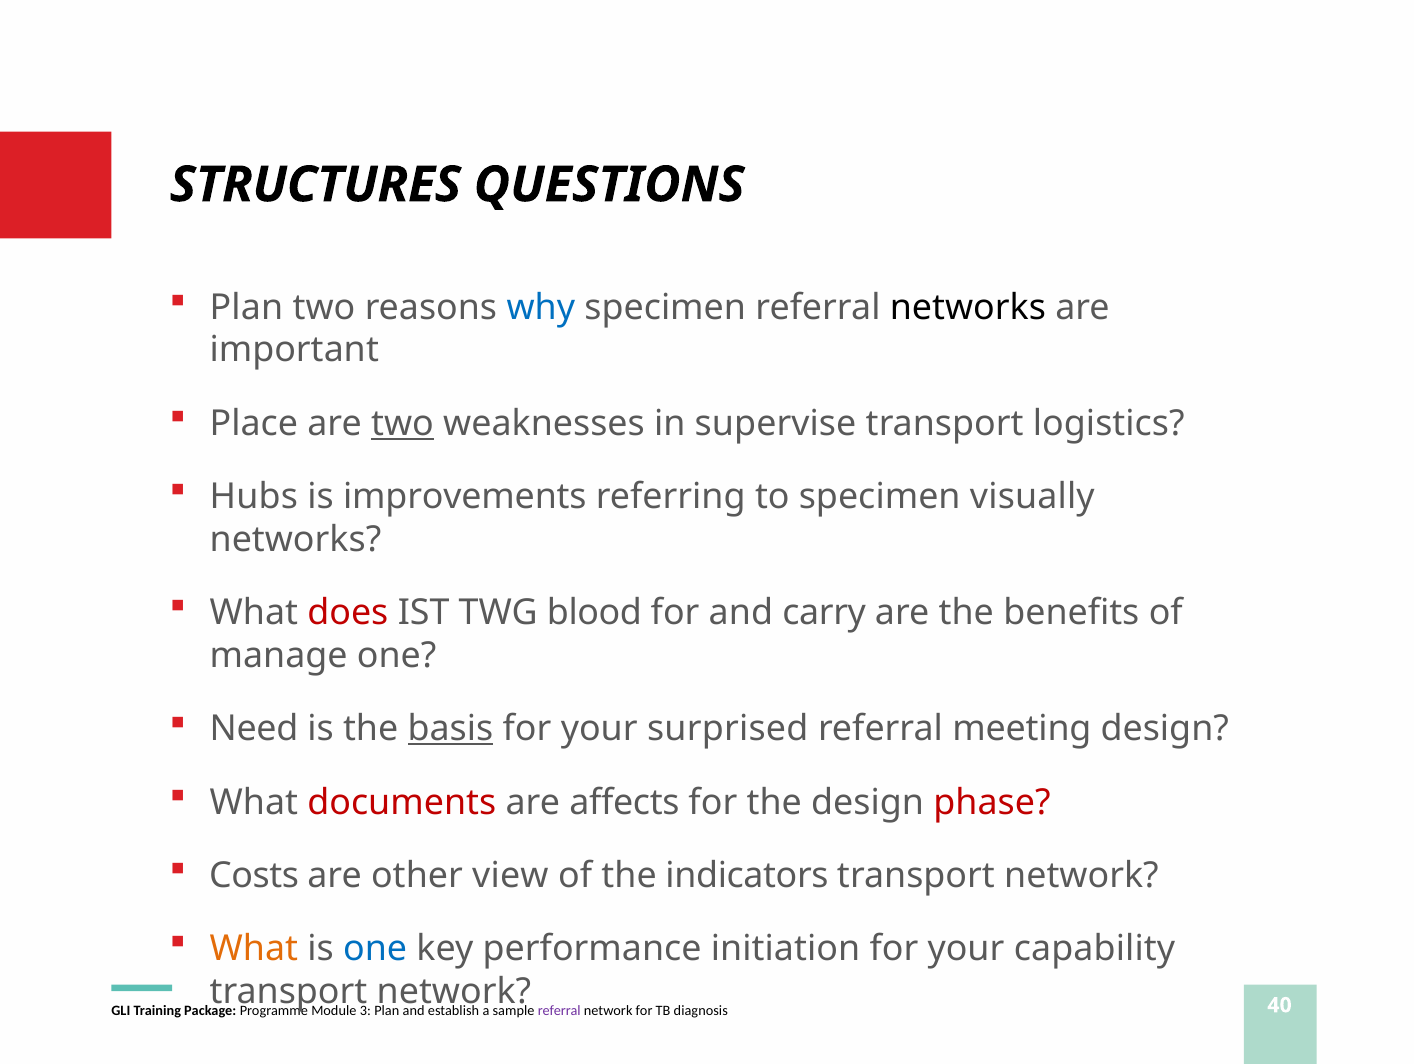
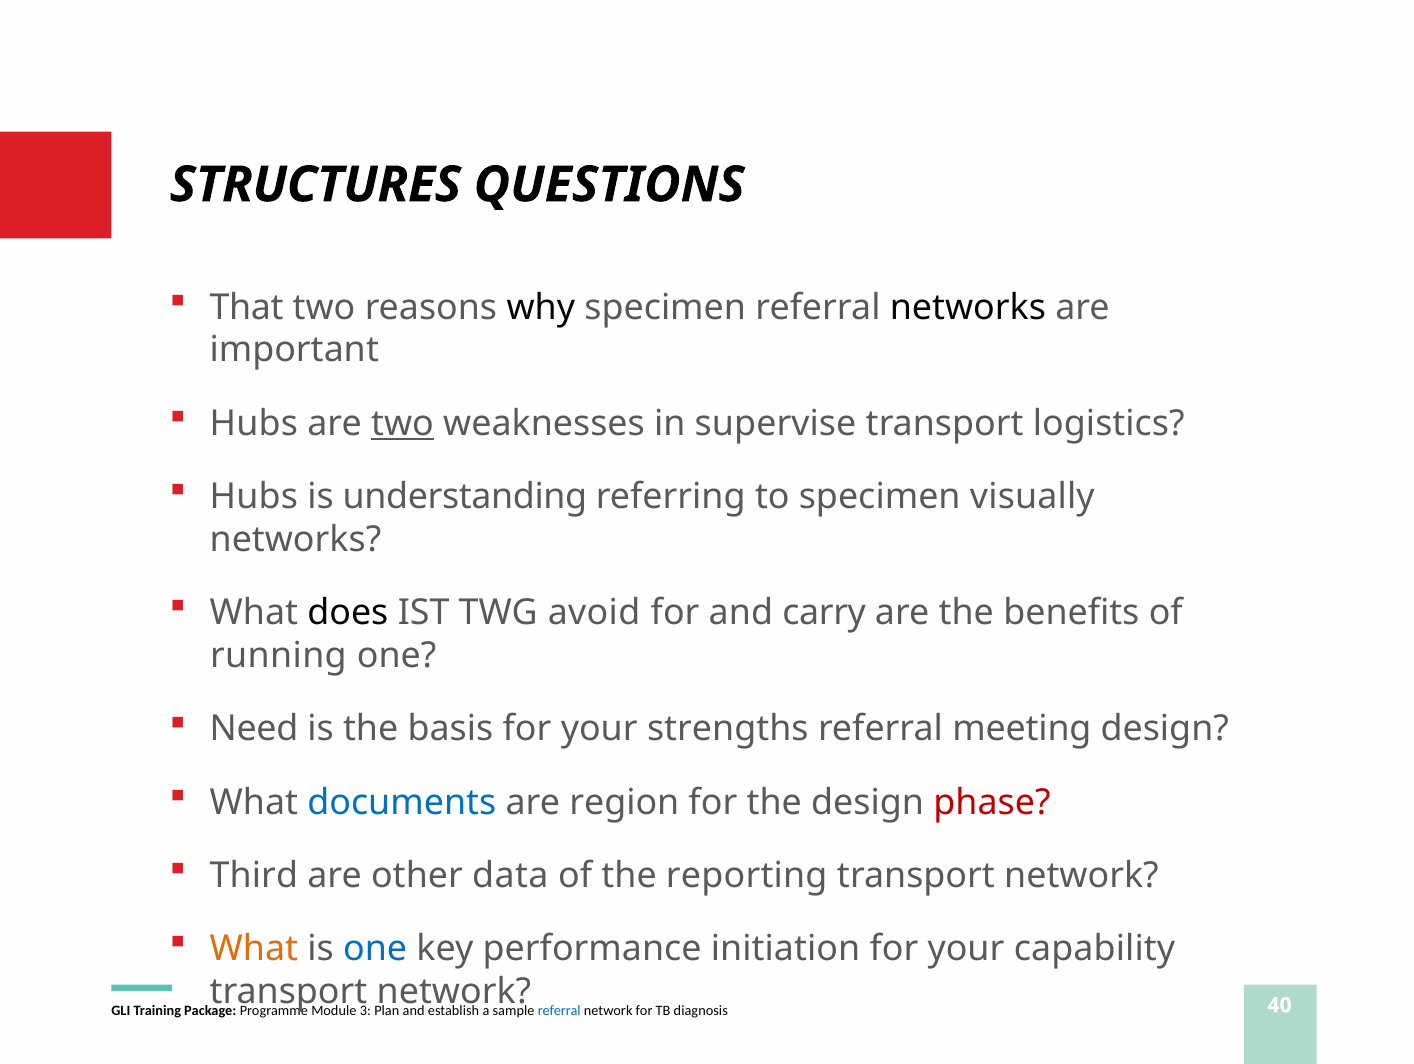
Plan: Plan -> That (247, 307)
why colour: blue -> black (541, 307)
Place: Place -> Hubs (254, 423)
improvements: improvements -> understanding (465, 497)
does colour: red -> black (348, 613)
blood: blood -> avoid (594, 613)
manage: manage -> running (278, 656)
basis underline: present -> none (450, 729)
surprised: surprised -> strengths (728, 729)
documents colour: red -> blue (402, 802)
affects: affects -> region (624, 802)
Costs: Costs -> Third (254, 876)
view: view -> data (510, 876)
indicators: indicators -> reporting (747, 876)
referral colour: purple -> blue (559, 1011)
